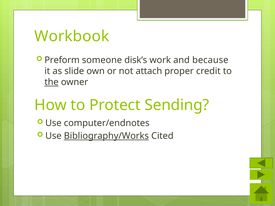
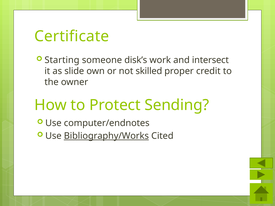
Workbook: Workbook -> Certificate (72, 36)
Preform: Preform -> Starting (62, 60)
because: because -> intersect (210, 60)
attach: attach -> skilled (149, 71)
the underline: present -> none (52, 82)
